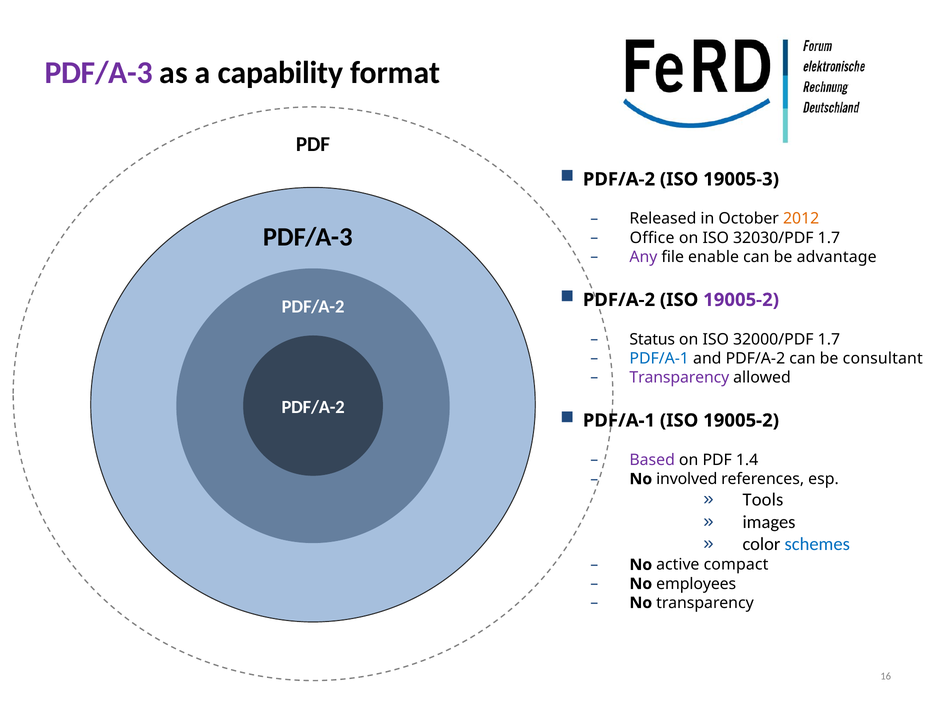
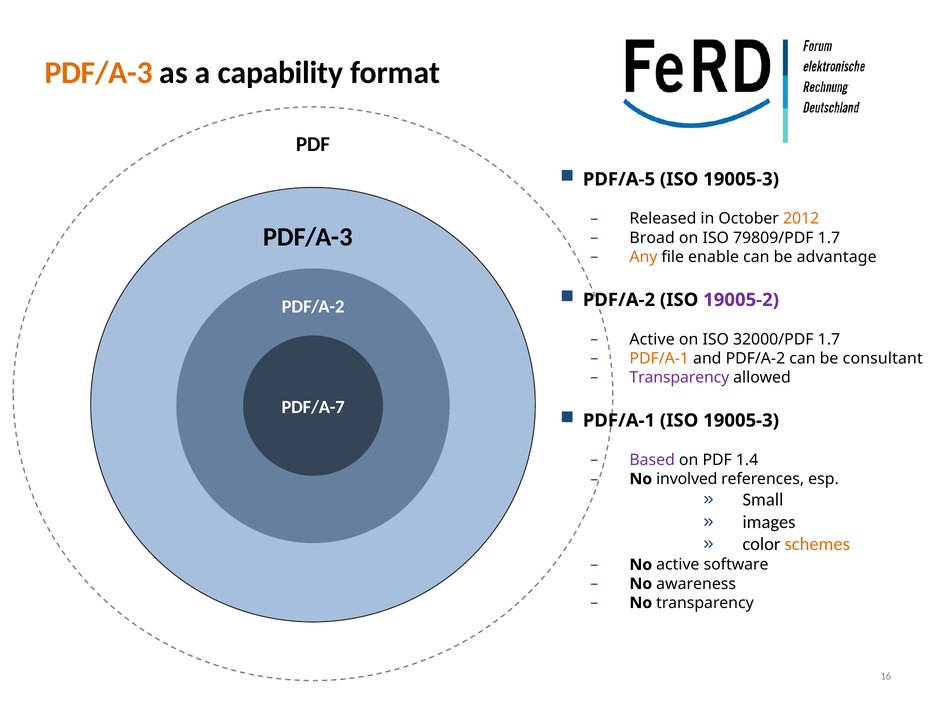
PDF/A-3 colour: purple -> orange (99, 73)
PDF/A-2: PDF/A-2 -> PDF/A-5 (619, 179)
Office: Office -> Broad (652, 238)
32030/PDF: 32030/PDF -> 79809/PDF (773, 238)
Any colour: purple -> orange (643, 257)
Status: Status -> Active (652, 339)
PDF/A-1 colour: blue -> orange (659, 358)
PDF/A-2: PDF/A-2 -> PDF/A-7 (313, 407)
PDF/A-1 ISO 19005-2: 19005-2 -> 19005-3 (741, 420)
Tools: Tools -> Small (763, 500)
schemes colour: blue -> orange (817, 544)
compact: compact -> software (736, 565)
employees: employees -> awareness (696, 584)
